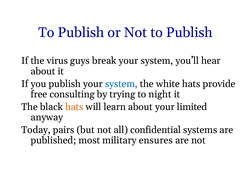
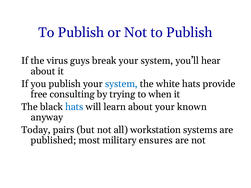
night: night -> when (160, 94)
hats colour: orange -> blue (74, 107)
limited: limited -> known (192, 107)
confidential: confidential -> workstation (156, 130)
